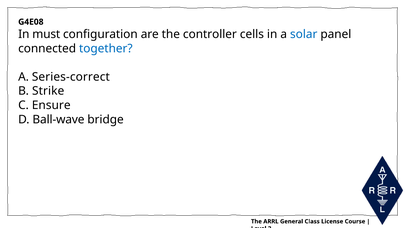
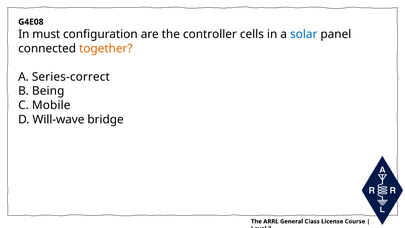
together colour: blue -> orange (106, 48)
Strike: Strike -> Being (48, 91)
Ensure: Ensure -> Mobile (51, 105)
Ball-wave: Ball-wave -> Will-wave (58, 119)
